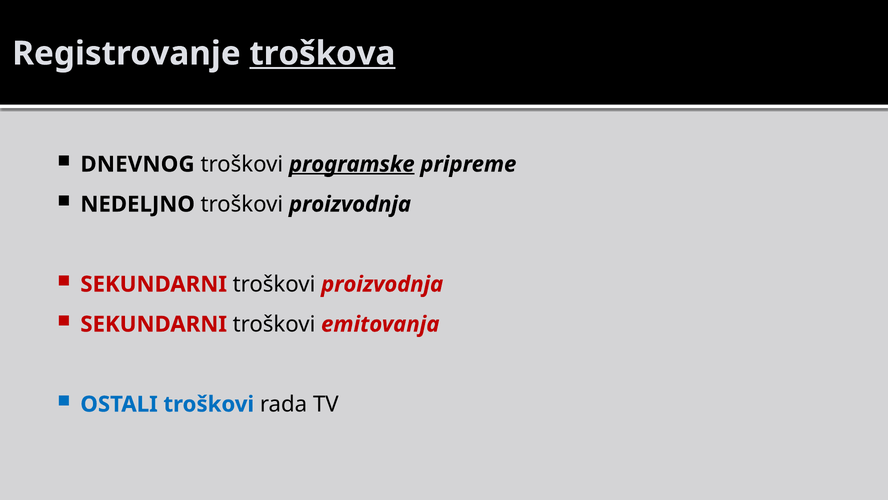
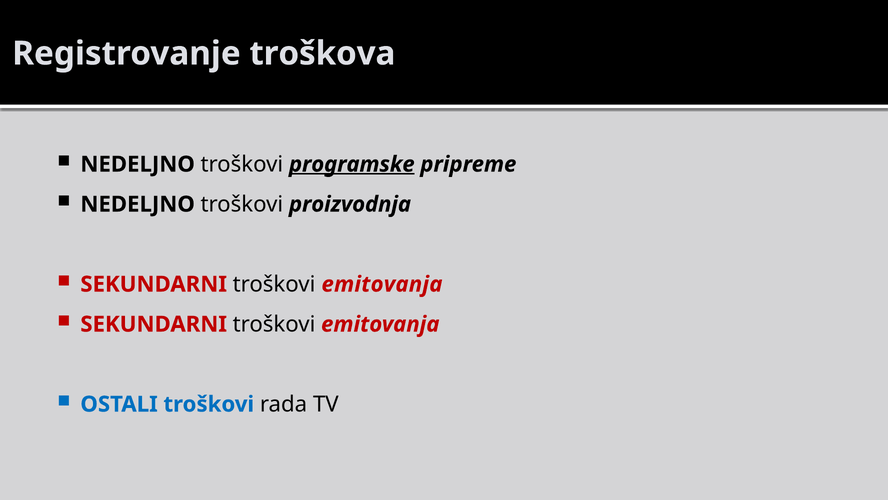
troškova underline: present -> none (322, 53)
DNEVNOG: DNEVNOG -> NEDELJNO (138, 164)
proizvodnja: proizvodnja -> emitovanja (382, 284)
